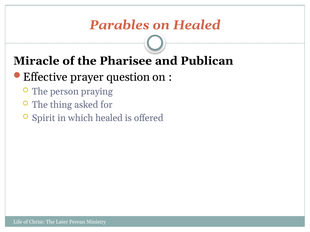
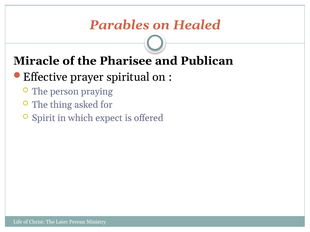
question: question -> spiritual (128, 77)
which healed: healed -> expect (109, 118)
